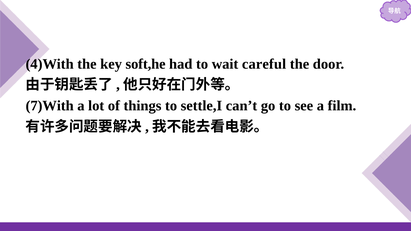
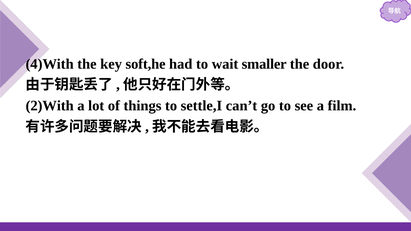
careful: careful -> smaller (264, 64)
7)With: 7)With -> 2)With (50, 106)
